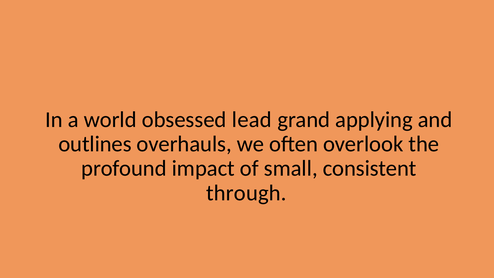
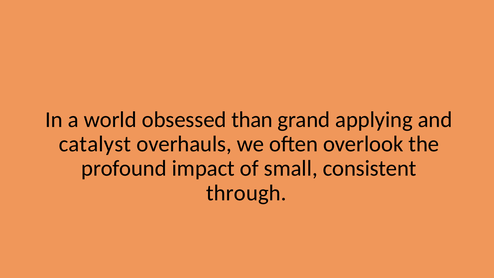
lead: lead -> than (252, 120)
outlines: outlines -> catalyst (95, 144)
